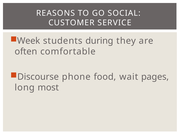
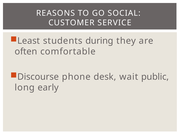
Week: Week -> Least (29, 41)
food: food -> desk (105, 77)
pages: pages -> public (155, 77)
most: most -> early (48, 88)
